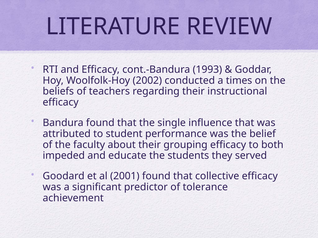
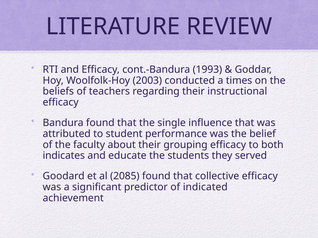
2002: 2002 -> 2003 (147, 81)
impeded: impeded -> indicates (64, 156)
2001: 2001 -> 2085 (125, 176)
tolerance: tolerance -> indicated (205, 187)
